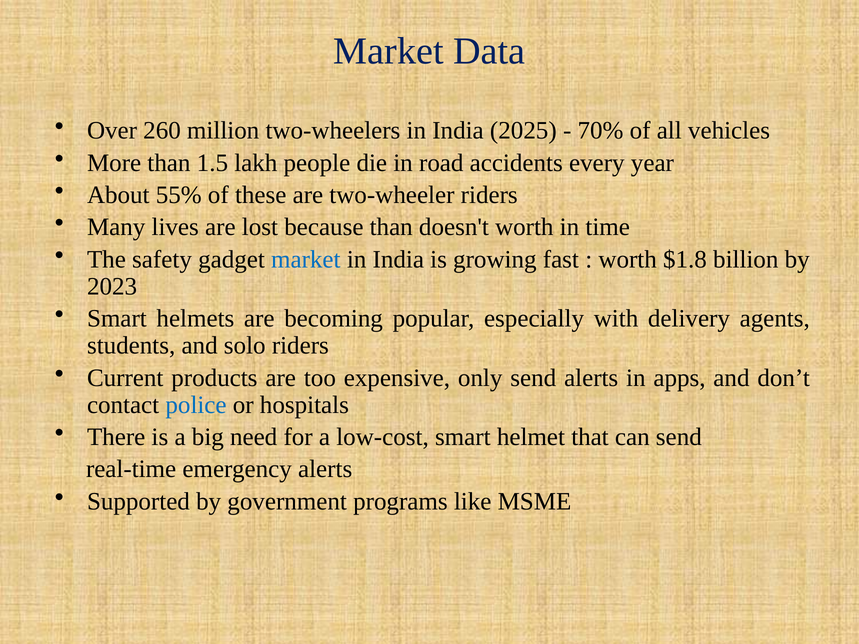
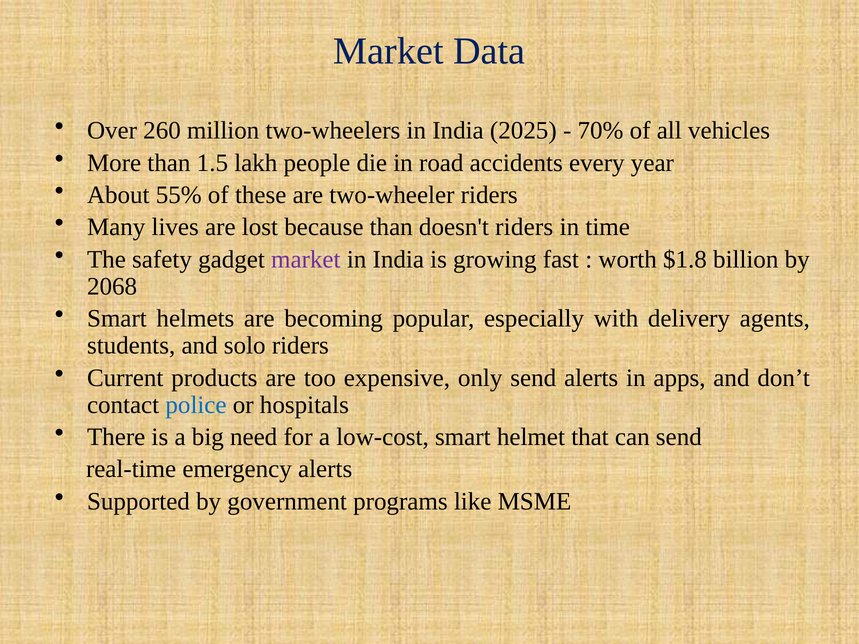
doesn't worth: worth -> riders (524, 227)
market colour: blue -> purple (306, 259)
2023: 2023 -> 2068 (112, 286)
